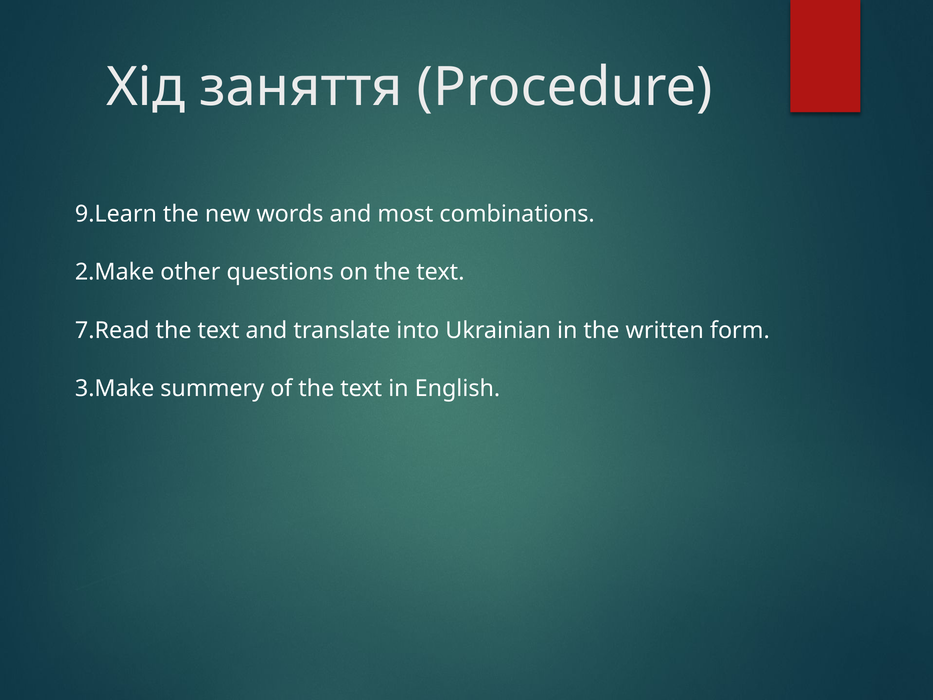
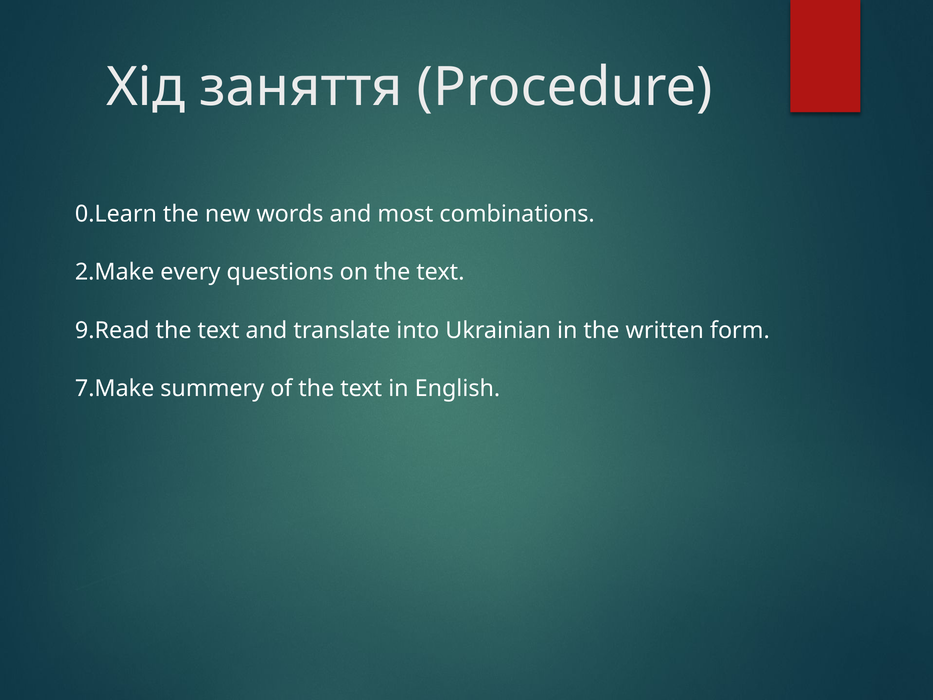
9.Learn: 9.Learn -> 0.Learn (116, 214)
other: other -> every (190, 272)
7.Read: 7.Read -> 9.Read (112, 330)
3.Make: 3.Make -> 7.Make (115, 388)
